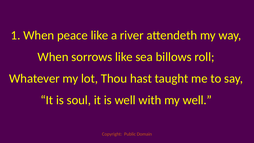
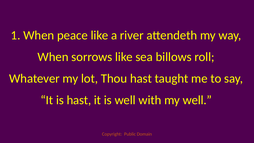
is soul: soul -> hast (79, 100)
